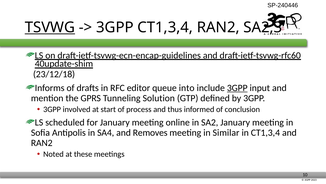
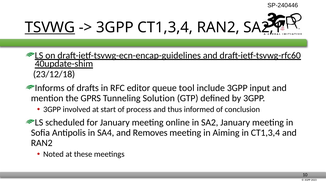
SA2,3: SA2,3 -> SA2,1 (263, 27)
into: into -> tool (187, 88)
3GPP underline: present -> none (237, 88)
Similar: Similar -> Aiming (226, 132)
